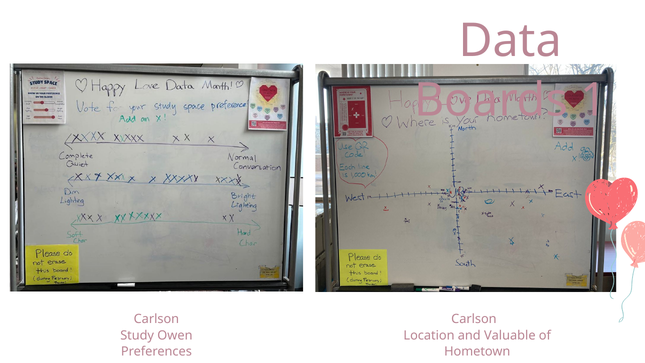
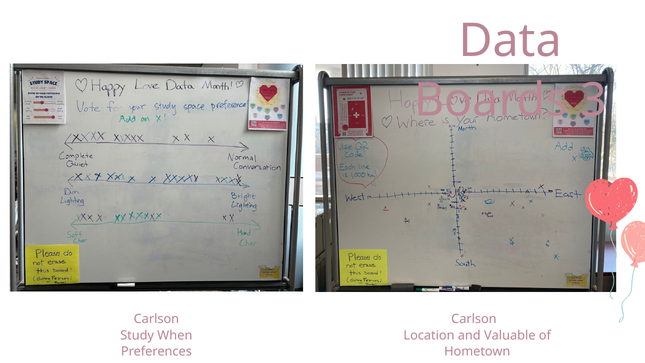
1: 1 -> 3 (593, 100)
Owen: Owen -> When (175, 335)
